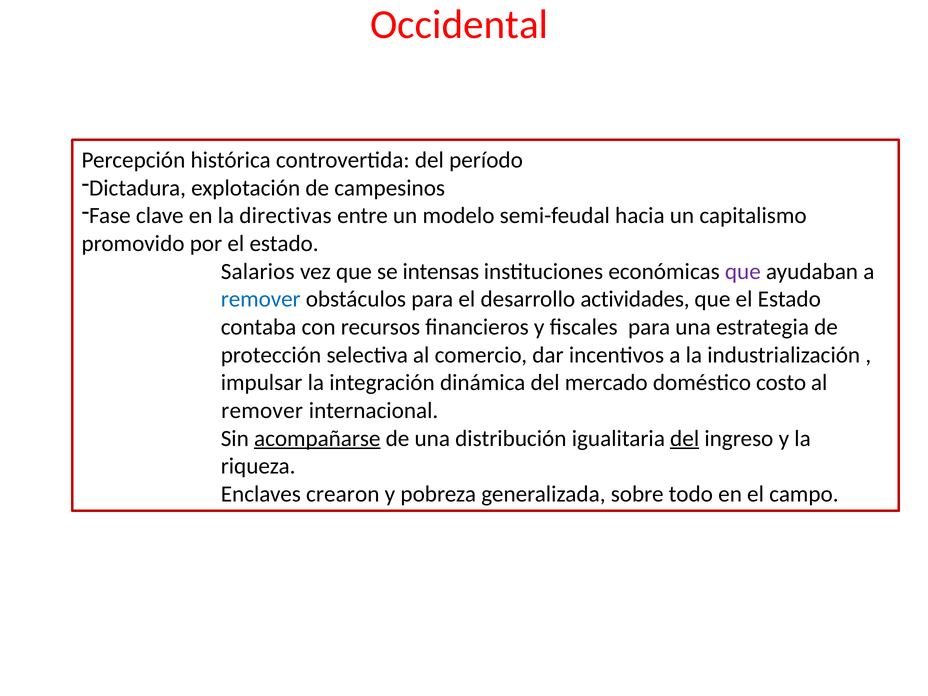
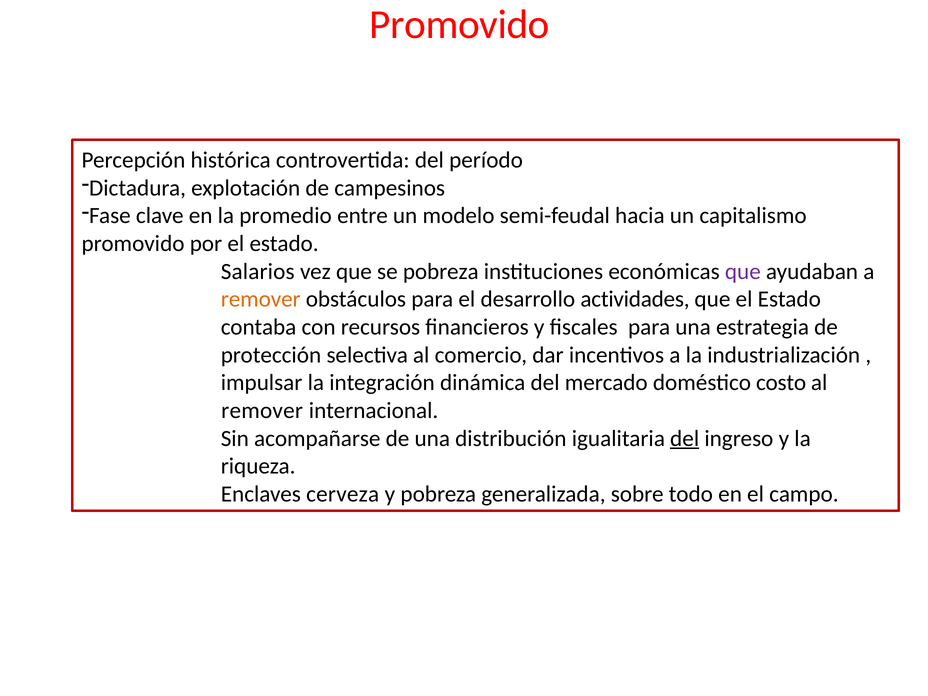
Occidental: Occidental -> Promovido (459, 25)
directivas: directivas -> promedio (286, 216)
se intensas: intensas -> pobreza (441, 271)
remover colour: blue -> orange (261, 299)
acompañarse underline: present -> none (317, 438)
crearon: crearon -> cerveza (343, 494)
